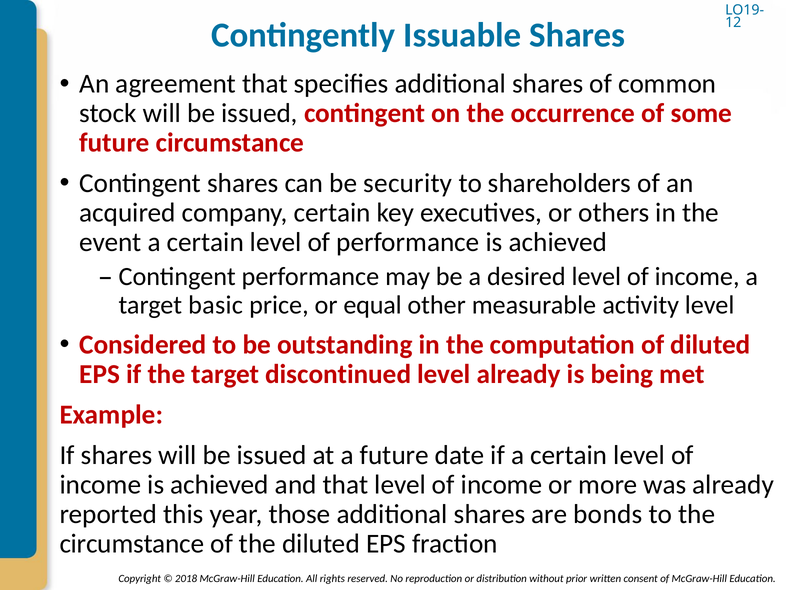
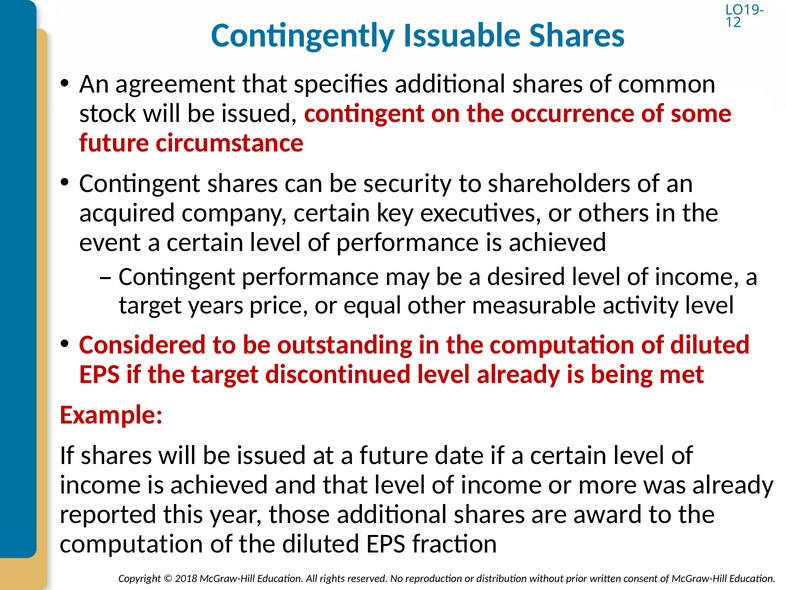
basic: basic -> years (216, 305)
bonds: bonds -> award (608, 514)
circumstance: circumstance -> computation (132, 543)
